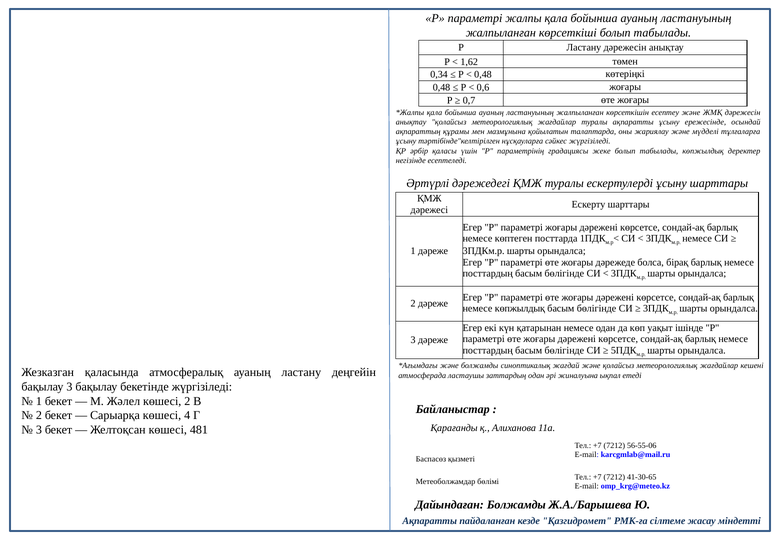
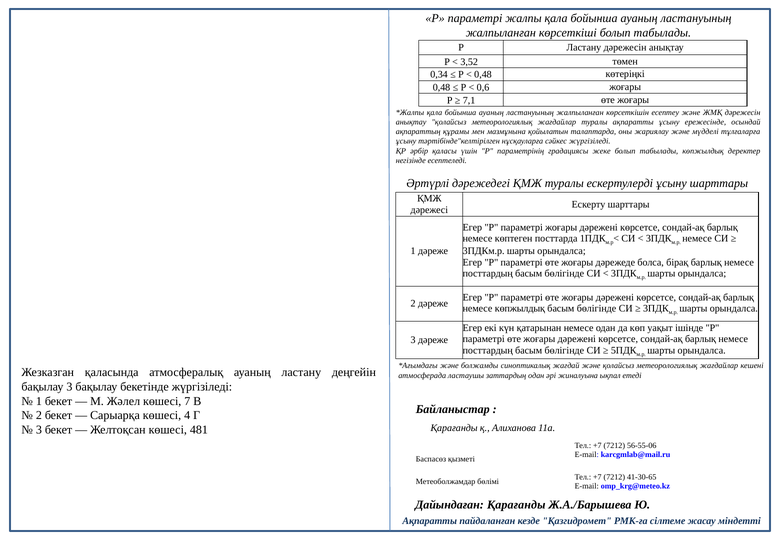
1,62: 1,62 -> 3,52 (469, 62)
0,7: 0,7 -> 7,1 (469, 100)
көшесі 2: 2 -> 7 (187, 401)
Дайындаған Болжамды: Болжамды -> Қарағанды (516, 505)
